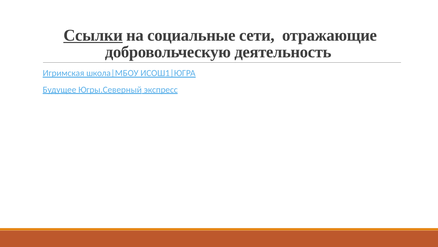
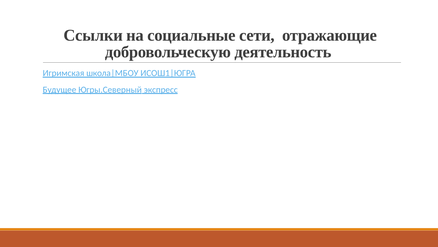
Ссылки underline: present -> none (93, 35)
